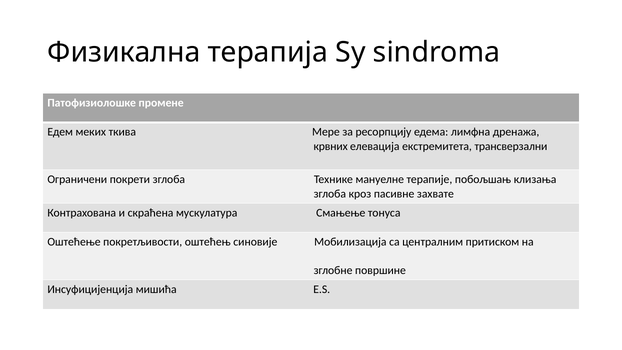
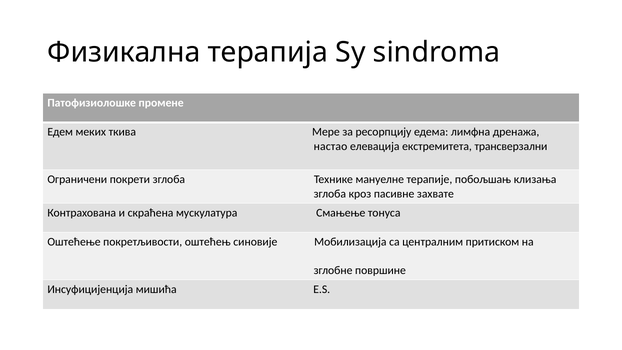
крвних: крвних -> настао (331, 146)
